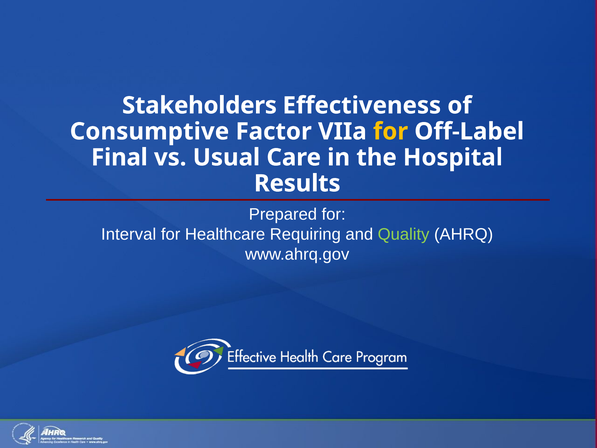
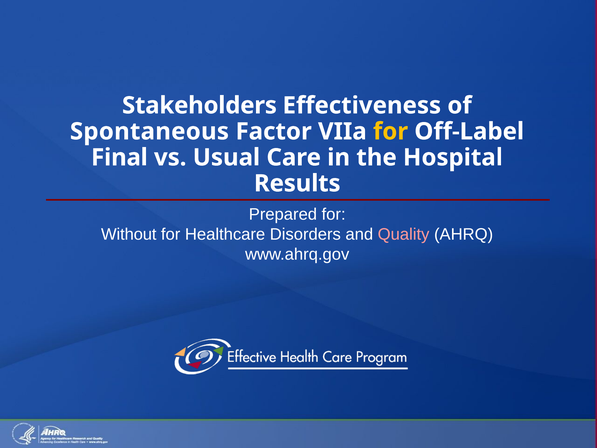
Consumptive: Consumptive -> Spontaneous (149, 131)
Interval: Interval -> Without (129, 234)
Requiring: Requiring -> Disorders (305, 234)
Quality colour: light green -> pink (404, 234)
